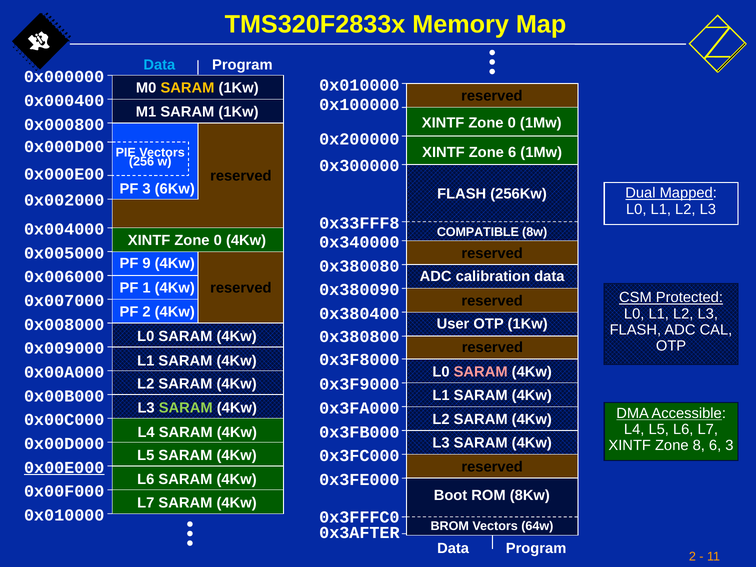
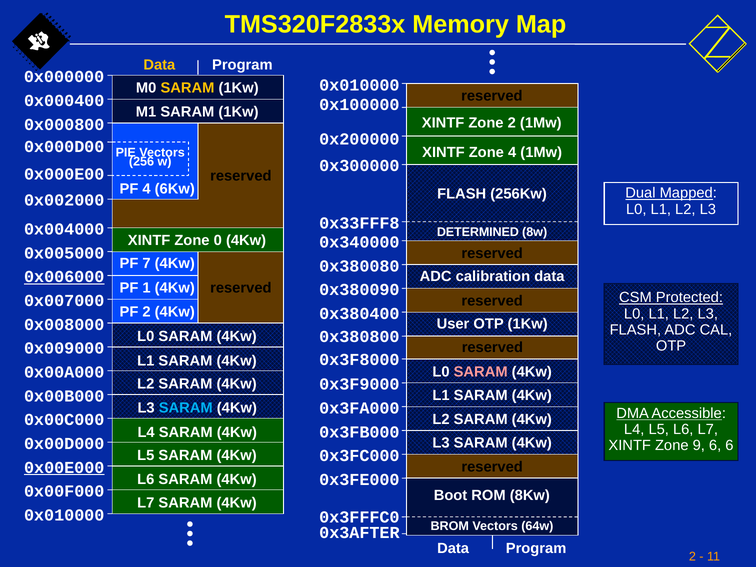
Data colour: light blue -> yellow (159, 65)
0: 0 -> 2 (512, 123)
Zone 6: 6 -> 4 (512, 152)
PF 3: 3 -> 4 (147, 189)
COMPATIBLE: COMPATIBLE -> DETERMINED (478, 232)
9: 9 -> 7 (147, 263)
0x006000 underline: none -> present (64, 277)
SARAM colour: light green -> light blue (186, 408)
8: 8 -> 9 (699, 446)
6 3: 3 -> 6 (729, 446)
